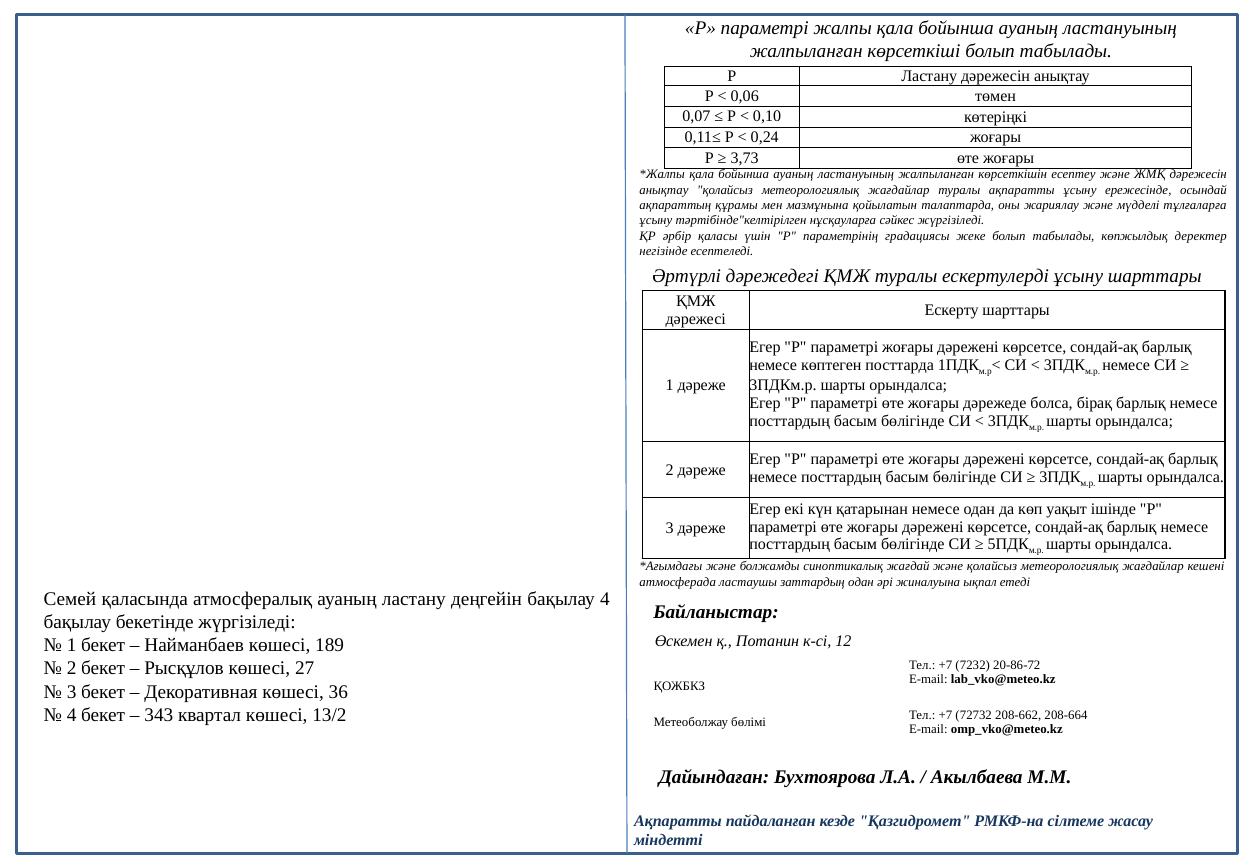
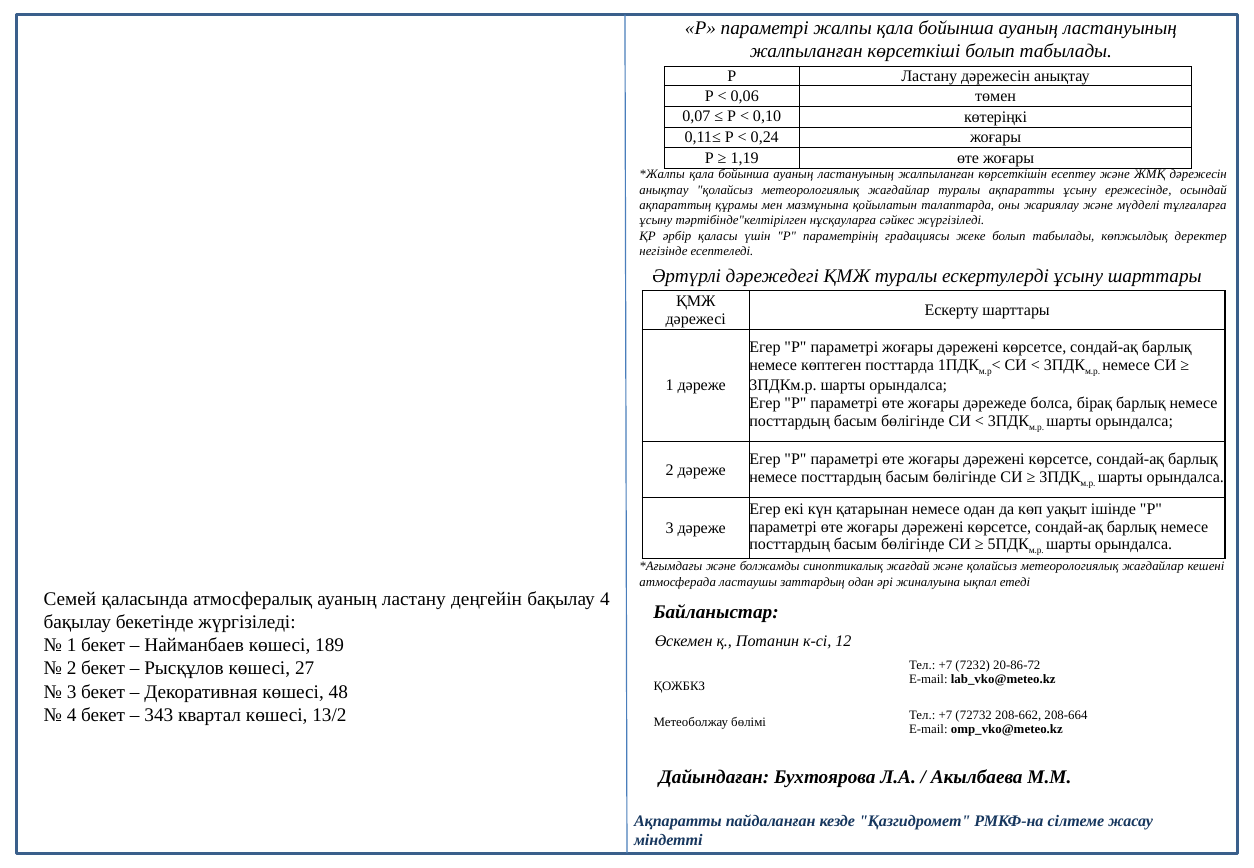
3,73: 3,73 -> 1,19 (745, 158)
36: 36 -> 48 (338, 692)
